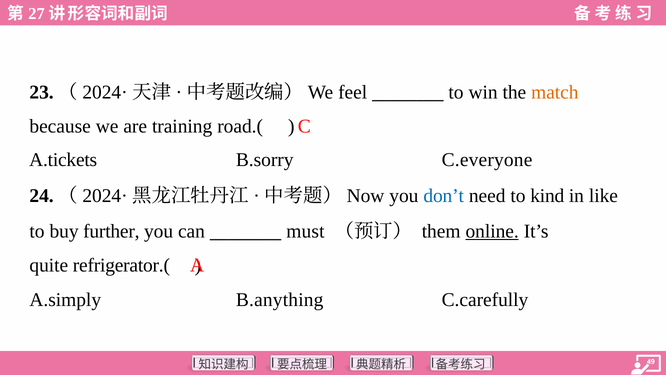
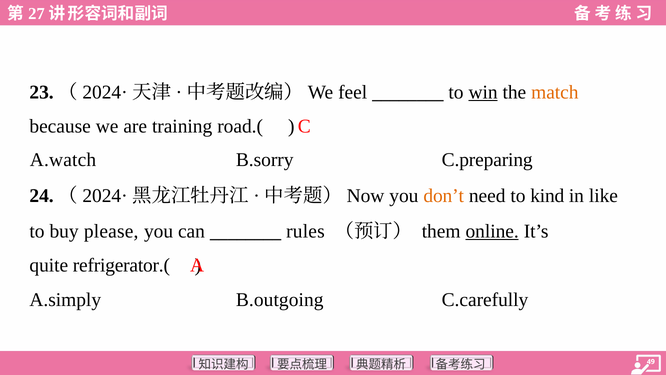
win underline: none -> present (483, 92)
A.tickets: A.tickets -> A.watch (63, 160)
C.everyone: C.everyone -> C.preparing (487, 160)
don’t colour: blue -> orange (444, 196)
further: further -> please (111, 231)
must: must -> rules (305, 231)
B.anything: B.anything -> B.outgoing (280, 299)
